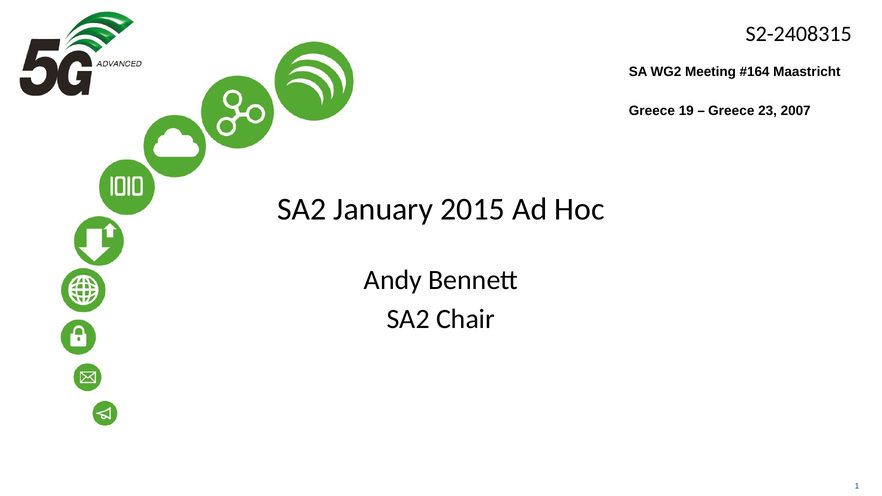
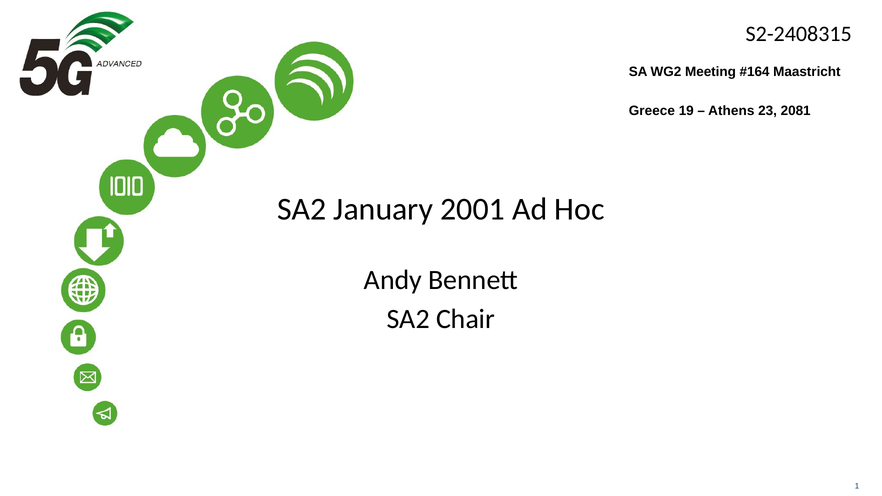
Greece: Greece -> Athens (731, 111)
2007: 2007 -> 2081 (796, 111)
2015: 2015 -> 2001 (473, 209)
